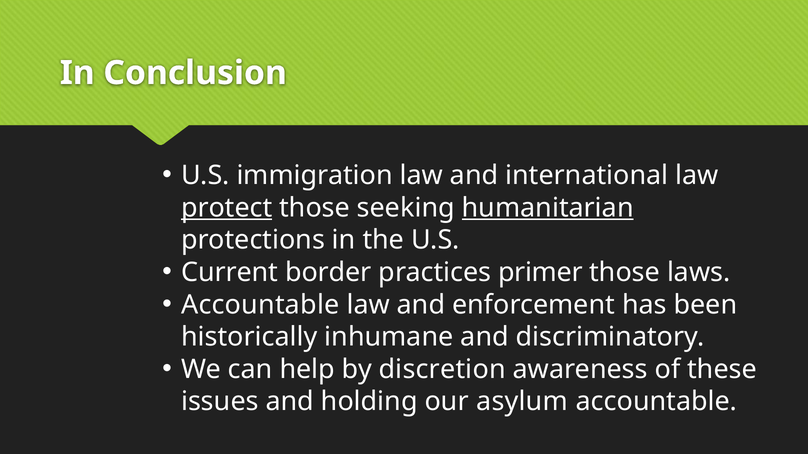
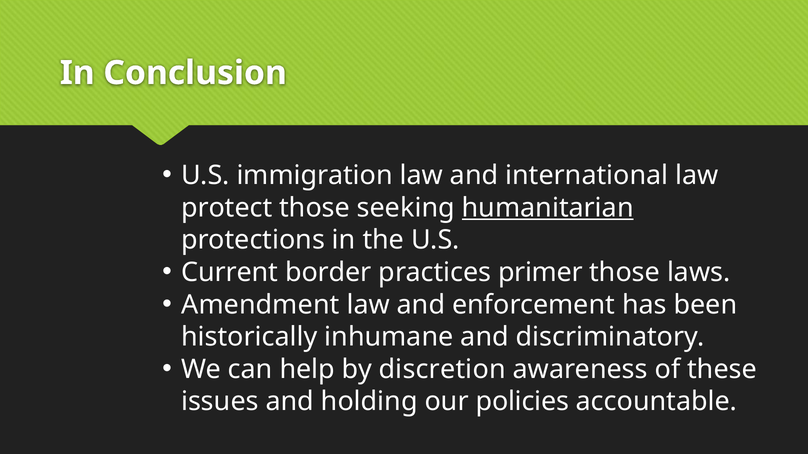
protect underline: present -> none (227, 208)
Accountable: Accountable -> Amendment (260, 305)
asylum: asylum -> policies (522, 402)
